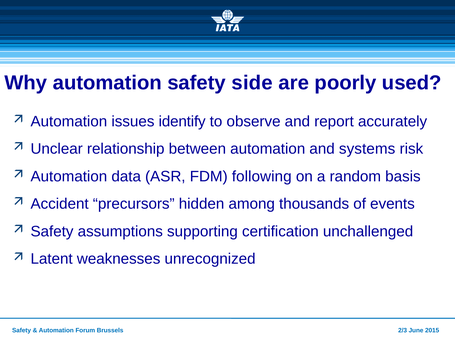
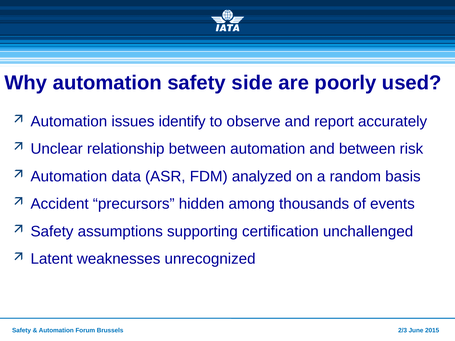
and systems: systems -> between (367, 149)
following: following -> analyzed (262, 177)
